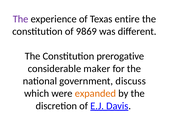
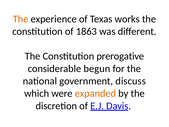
The colour: purple -> orange (21, 19)
entire: entire -> works (127, 19)
9869: 9869 -> 1863 (86, 31)
maker: maker -> begun (97, 68)
